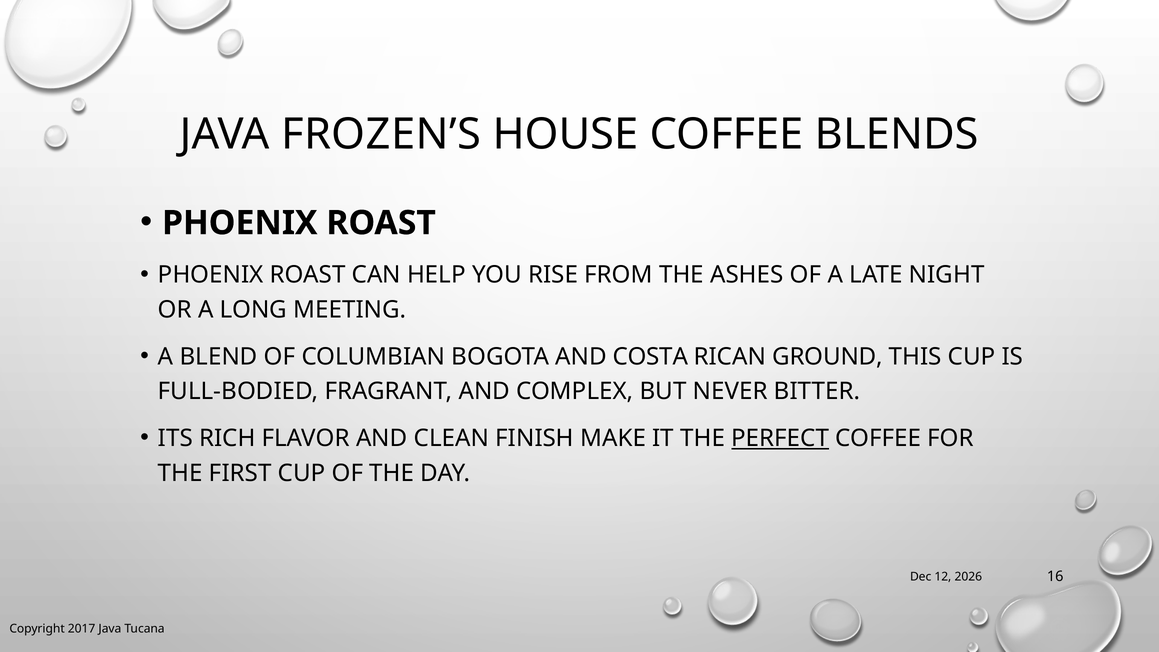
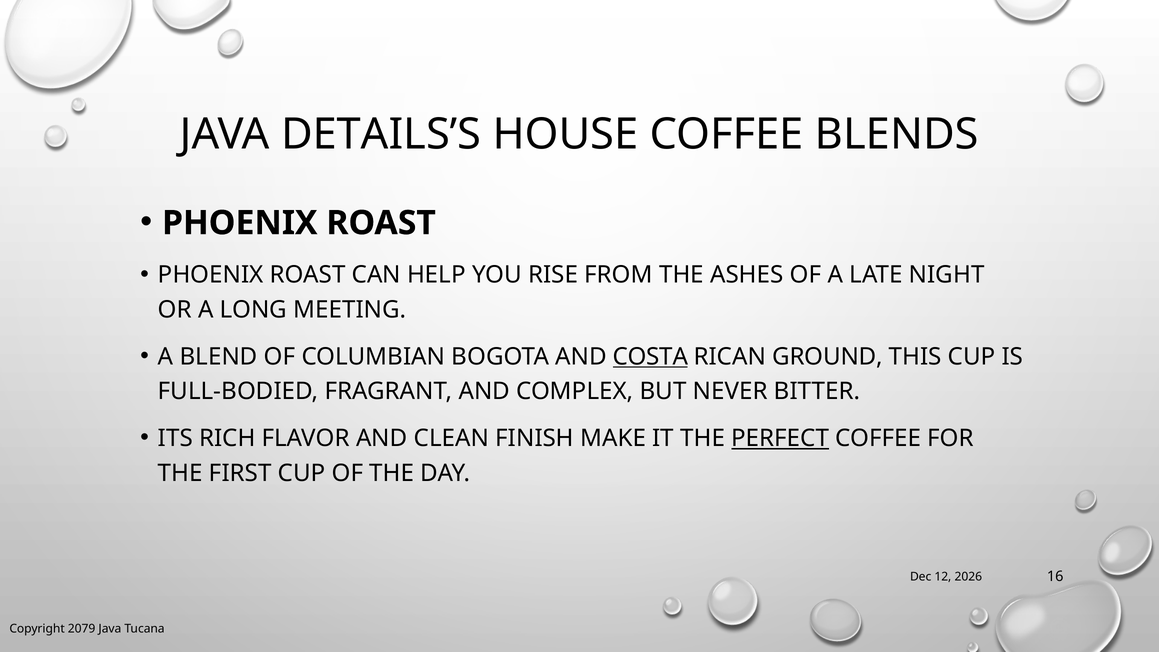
FROZEN’S: FROZEN’S -> DETAILS’S (381, 134)
COSTA underline: none -> present (650, 357)
2017: 2017 -> 2079 (82, 629)
